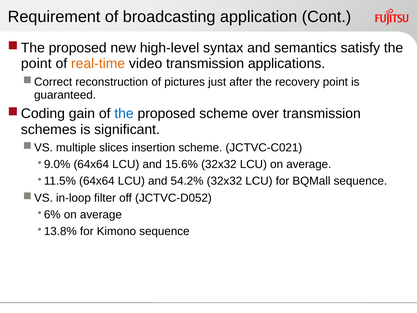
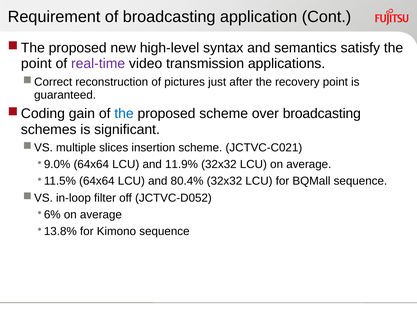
real-time colour: orange -> purple (98, 64)
over transmission: transmission -> broadcasting (322, 114)
15.6%: 15.6% -> 11.9% (182, 164)
54.2%: 54.2% -> 80.4% (187, 181)
